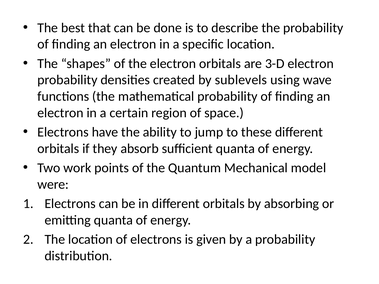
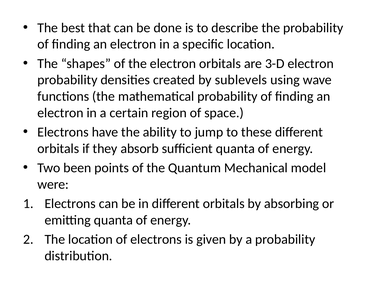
work: work -> been (77, 168)
